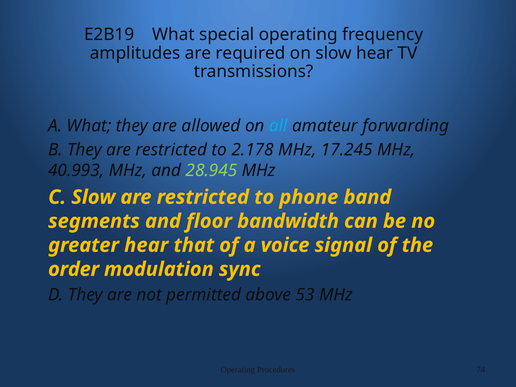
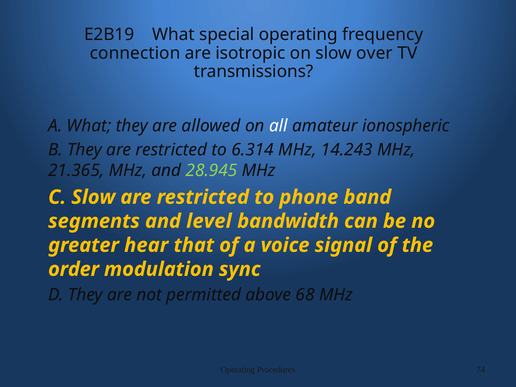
amplitudes: amplitudes -> connection (135, 53)
required: required -> isotropic (251, 53)
slow hear: hear -> over (375, 53)
all colour: light blue -> white (278, 126)
forwarding: forwarding -> ionospheric (406, 126)
2.178: 2.178 -> 6.314 (253, 150)
17.245: 17.245 -> 14.243 (347, 150)
40.993: 40.993 -> 21.365 (76, 171)
floor: floor -> level (209, 221)
53: 53 -> 68 (305, 295)
